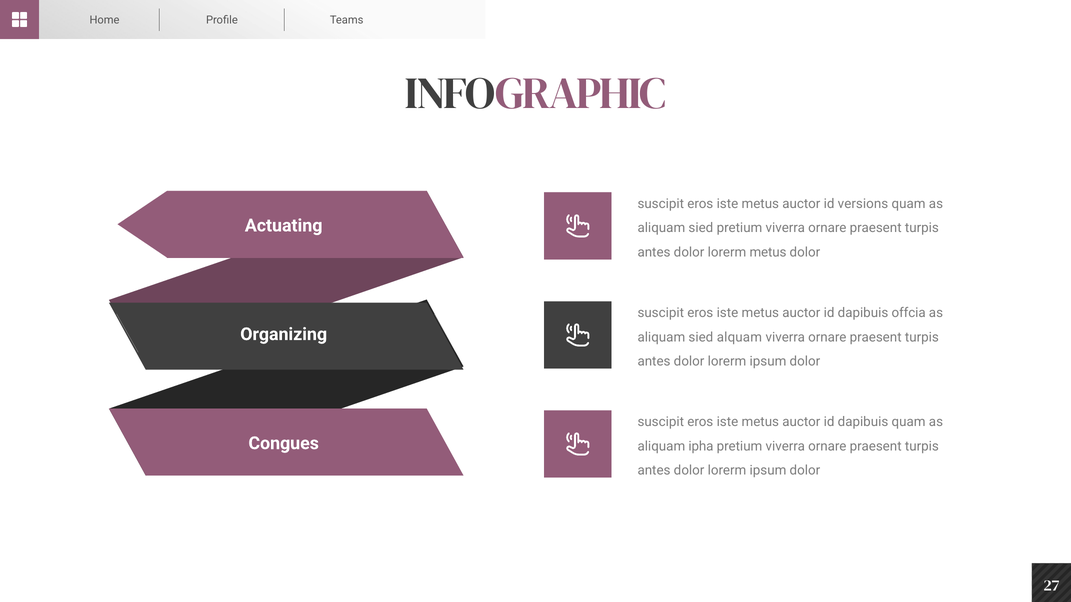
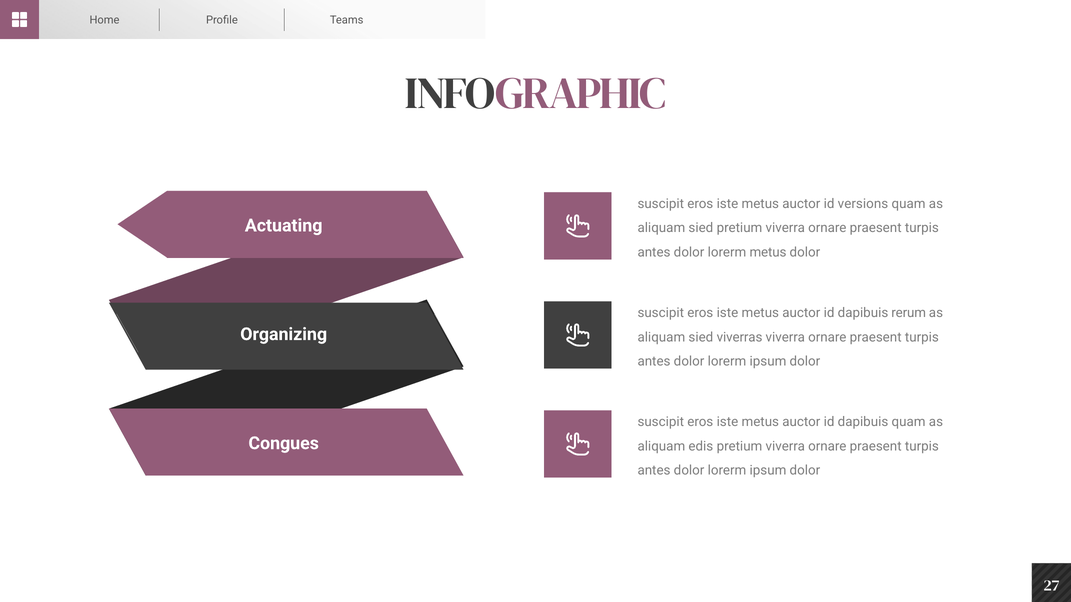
offcia: offcia -> rerum (909, 313)
alquam: alquam -> viverras (740, 337)
ipha: ipha -> edis (701, 446)
